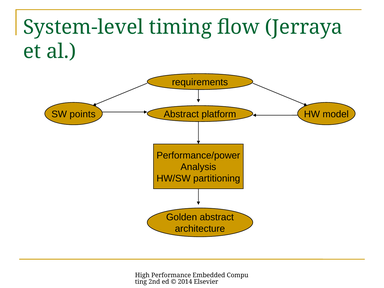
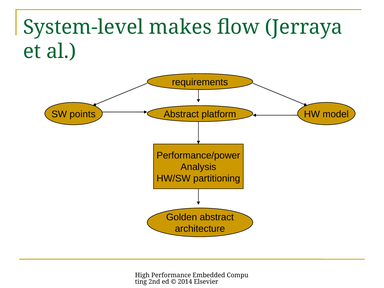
timing: timing -> makes (180, 27)
